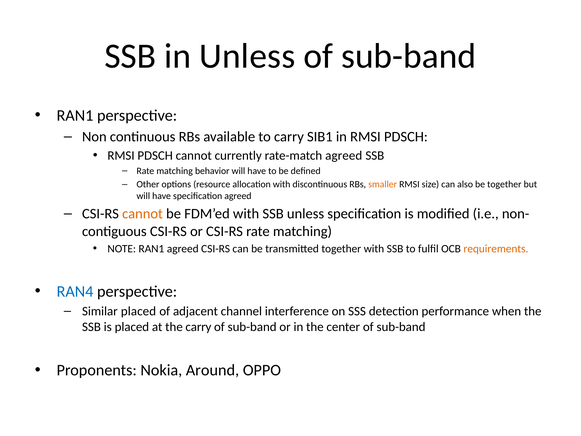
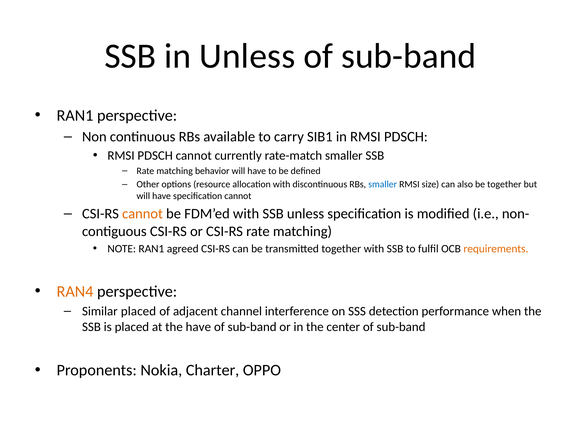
rate-match agreed: agreed -> smaller (344, 156)
smaller colour: orange -> blue (383, 184)
specification agreed: agreed -> cannot (238, 196)
RAN4 colour: blue -> orange (75, 291)
the carry: carry -> have (198, 327)
Around: Around -> Charter (213, 370)
